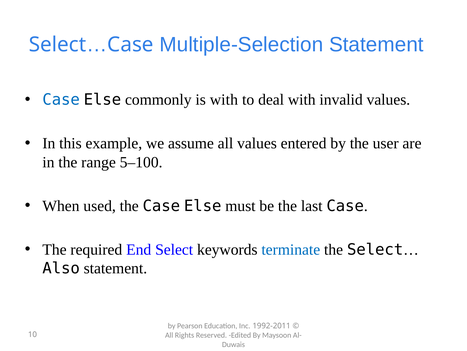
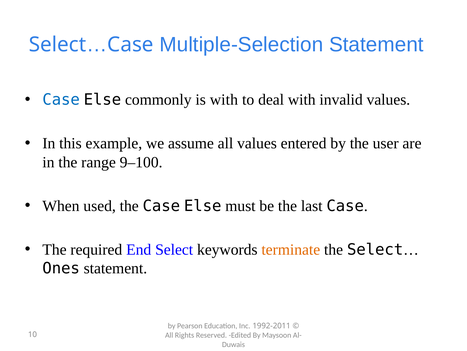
5–100: 5–100 -> 9–100 (141, 162)
terminate colour: blue -> orange (291, 249)
Also: Also -> Ones (61, 268)
